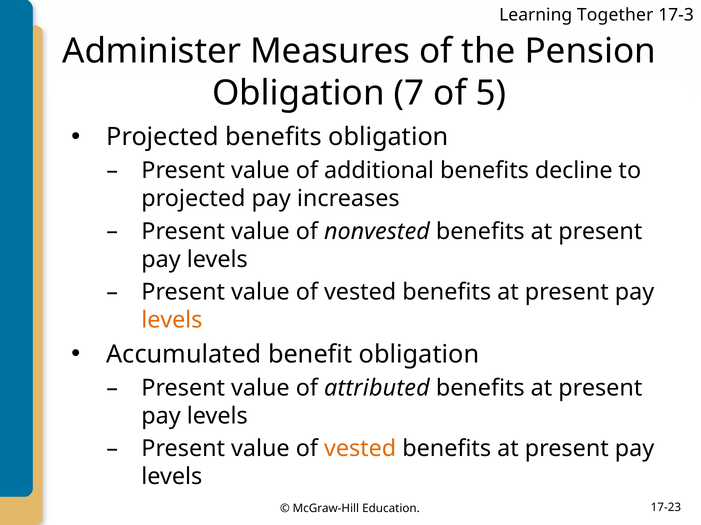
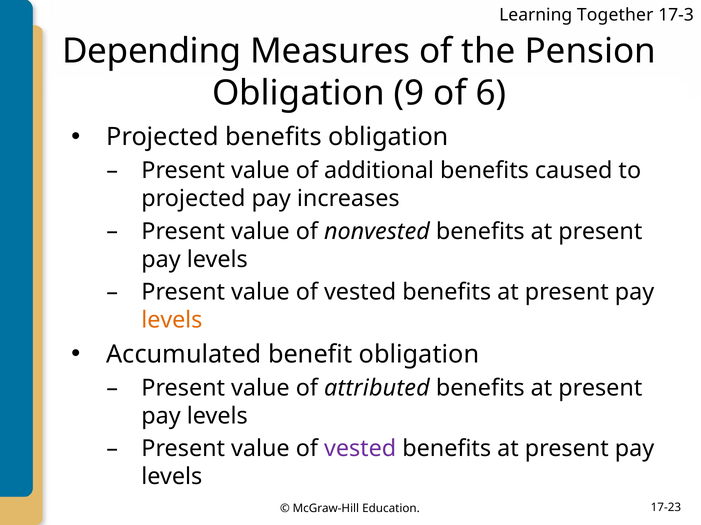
Administer: Administer -> Depending (152, 51)
7: 7 -> 9 (409, 94)
5: 5 -> 6 (491, 94)
decline: decline -> caused (574, 171)
vested colour: orange -> purple (360, 449)
